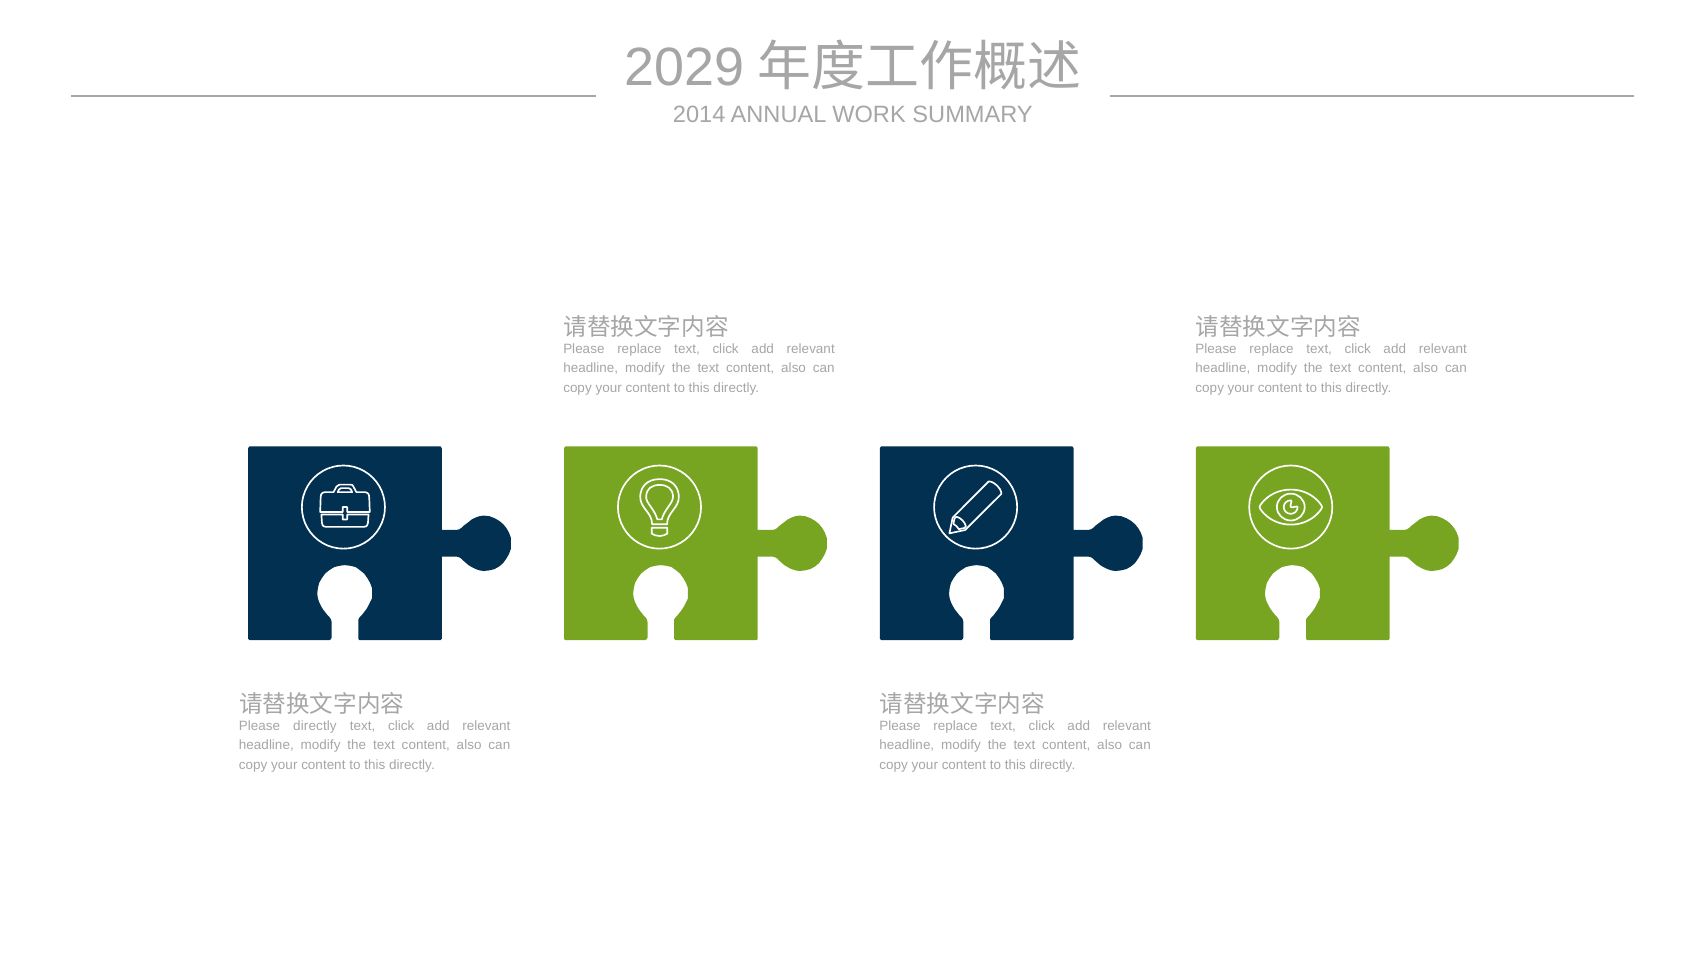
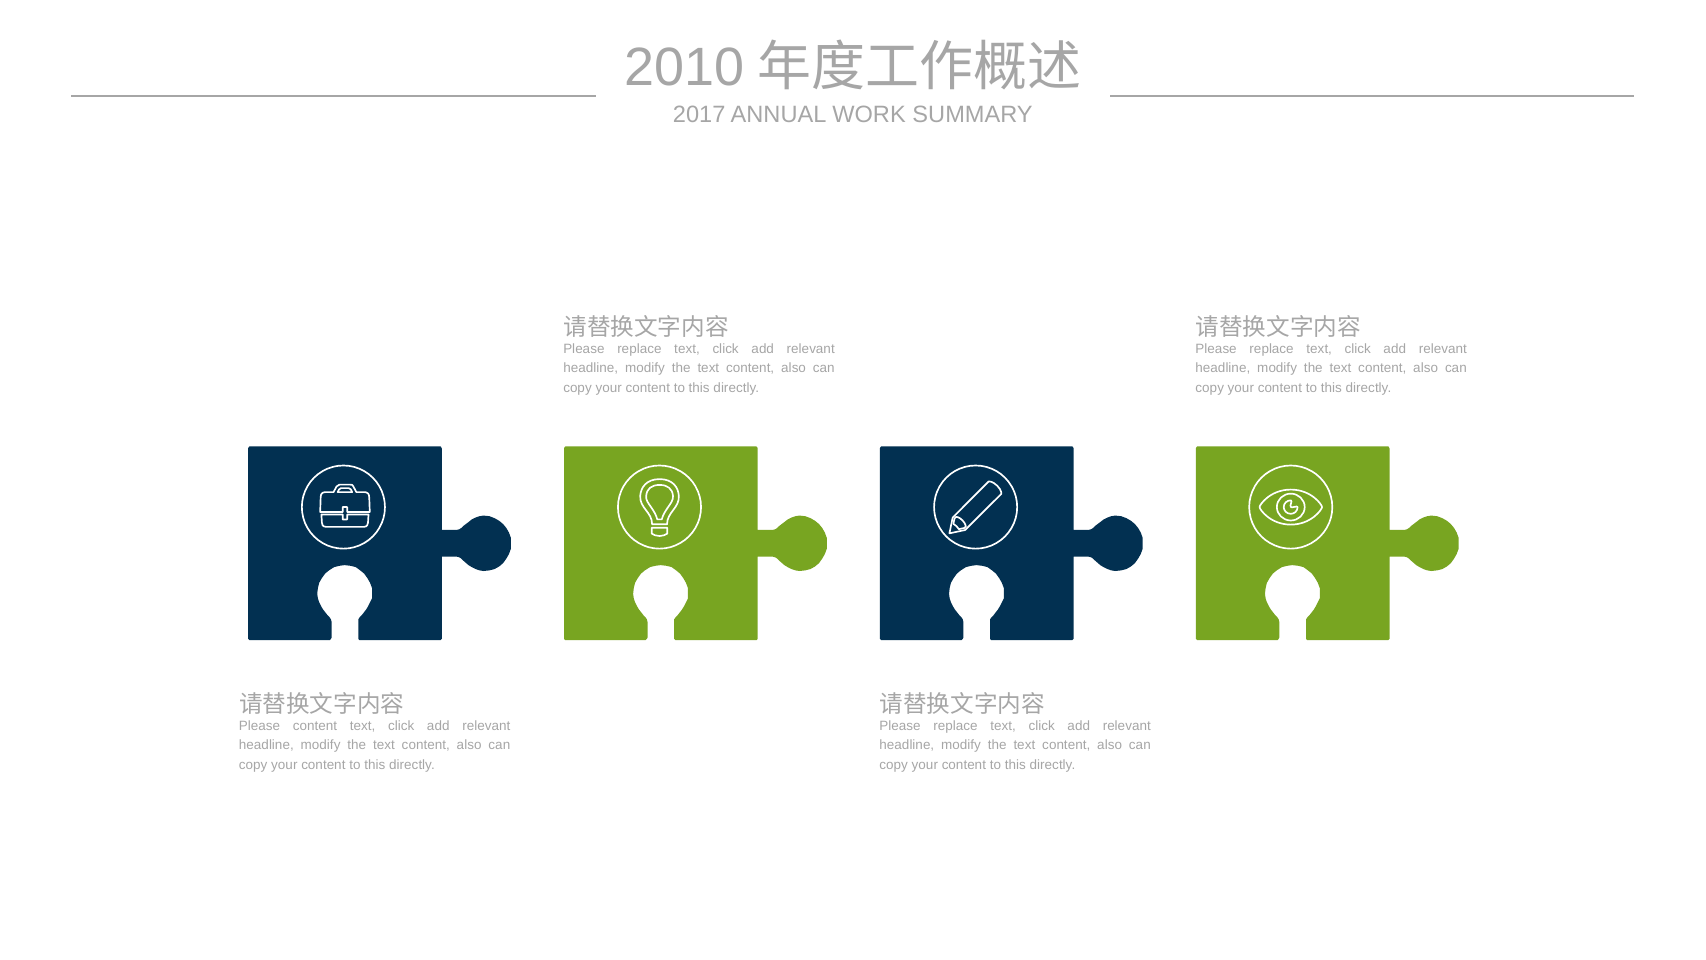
2029: 2029 -> 2010 (685, 67)
2014: 2014 -> 2017 (699, 114)
Please directly: directly -> content (315, 726)
